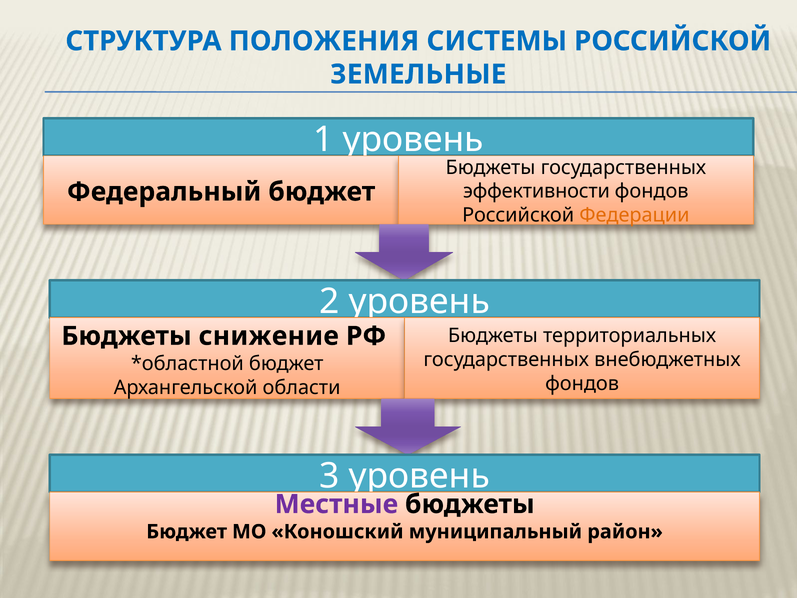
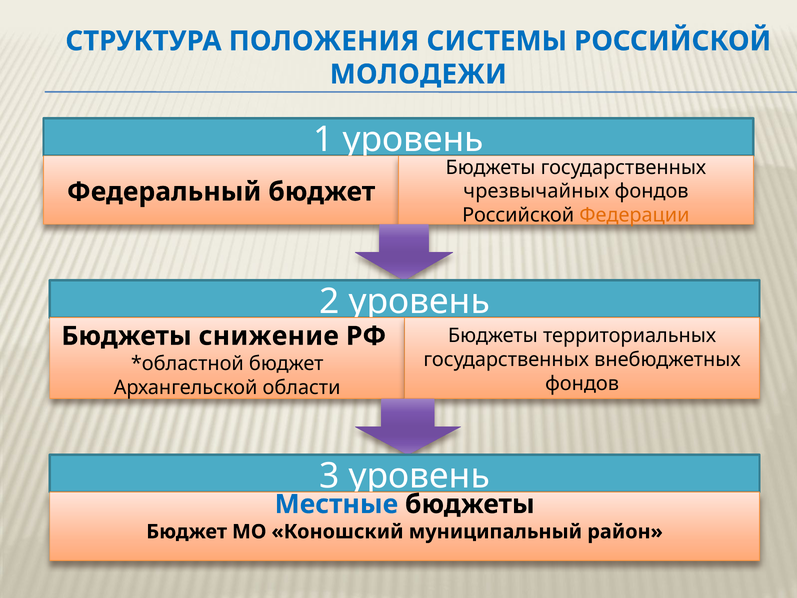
ЗЕМЕЛЬНЫЕ: ЗЕМЕЛЬНЫЕ -> МОЛОДЕЖИ (418, 74)
эффективности: эффективности -> чрезвычайных (536, 191)
Местные colour: purple -> blue (336, 504)
